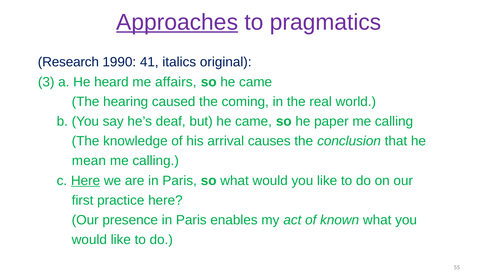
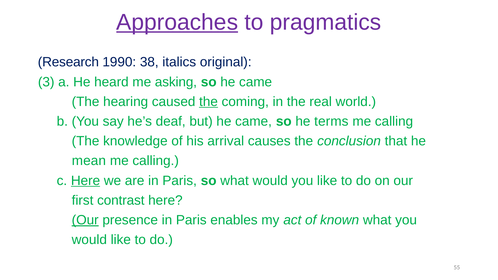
41: 41 -> 38 (149, 62)
affairs: affairs -> asking (176, 82)
the underline: none -> present (209, 102)
paper: paper -> terms (331, 121)
practice: practice -> contrast (121, 200)
Our underline: none -> present (85, 220)
